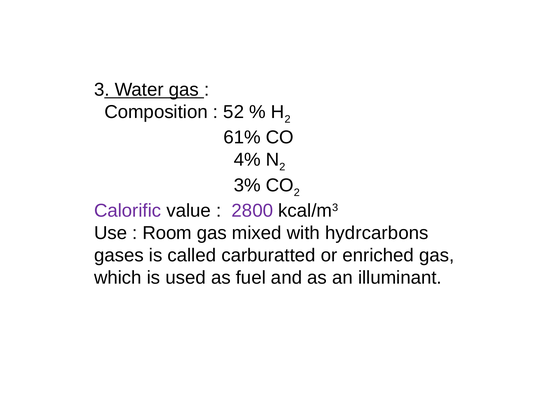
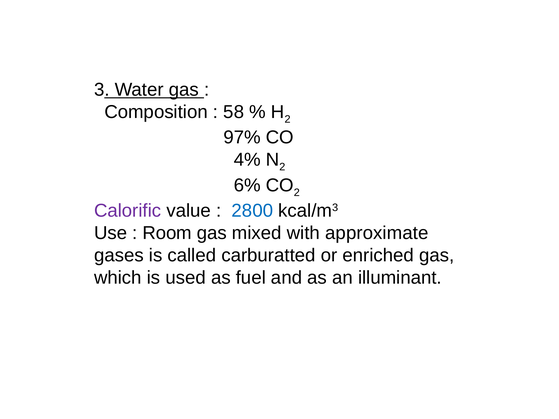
52: 52 -> 58 (234, 112)
61%: 61% -> 97% (242, 138)
3%: 3% -> 6% (247, 185)
2800 colour: purple -> blue (252, 211)
hydrcarbons: hydrcarbons -> approximate (377, 233)
